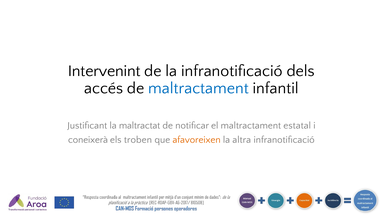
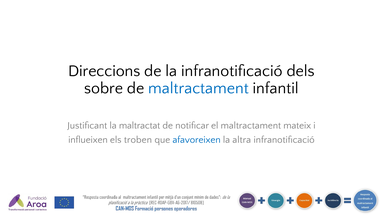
Intervenint: Intervenint -> Direccions (104, 71)
accés: accés -> sobre (104, 88)
estatal: estatal -> mateix (297, 126)
coneixerà: coneixerà -> influeixen (88, 140)
afavoreixen colour: orange -> blue (197, 140)
